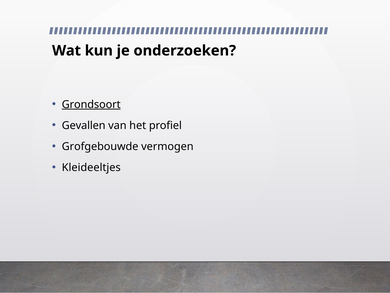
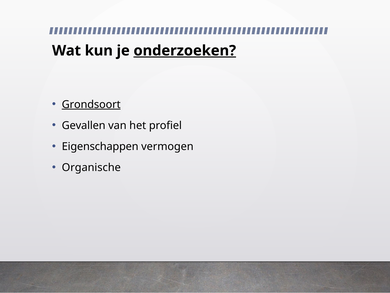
onderzoeken underline: none -> present (185, 51)
Grofgebouwde: Grofgebouwde -> Eigenschappen (100, 146)
Kleideeltjes: Kleideeltjes -> Organische (91, 167)
